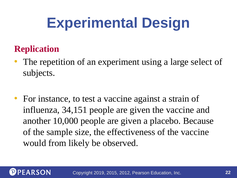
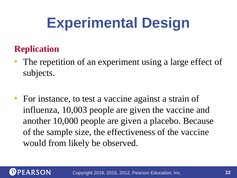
select: select -> effect (202, 62)
34,151: 34,151 -> 10,003 (75, 110)
